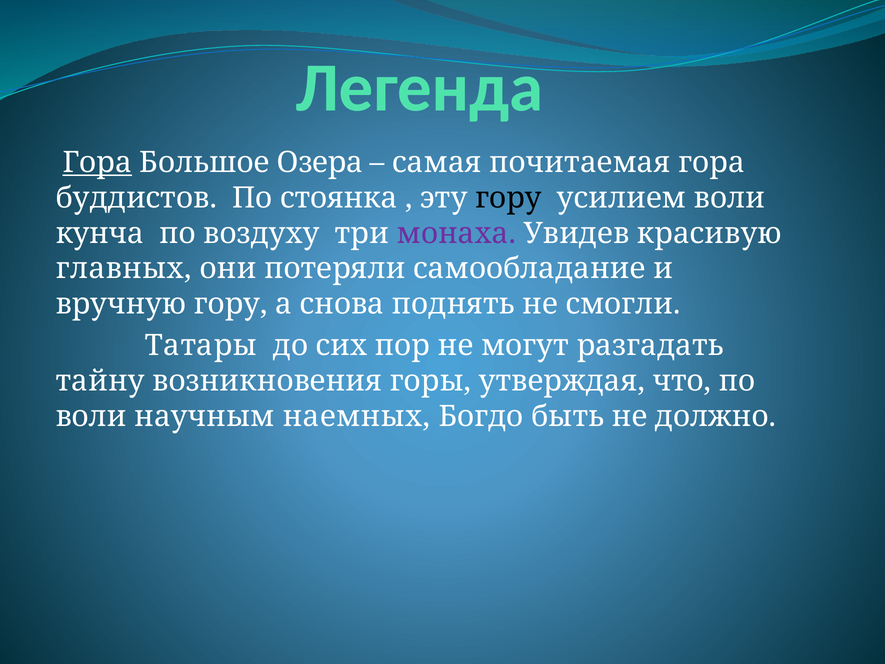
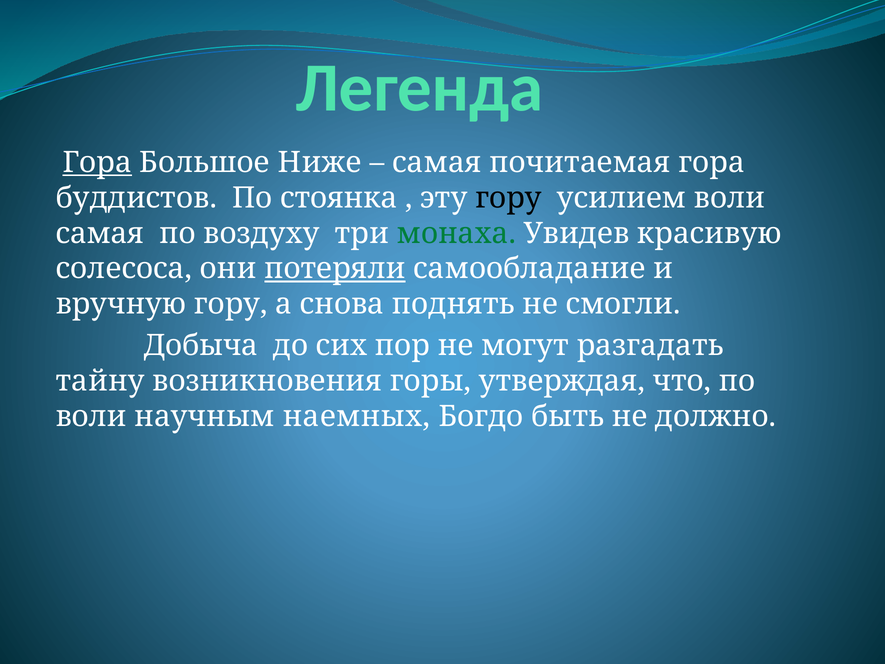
Озера: Озера -> Ниже (320, 162)
кунча: кунча -> самая (100, 233)
монаха colour: purple -> green (456, 233)
главных: главных -> солесоса (124, 269)
потеряли underline: none -> present (335, 269)
Татары: Татары -> Добыча (201, 345)
